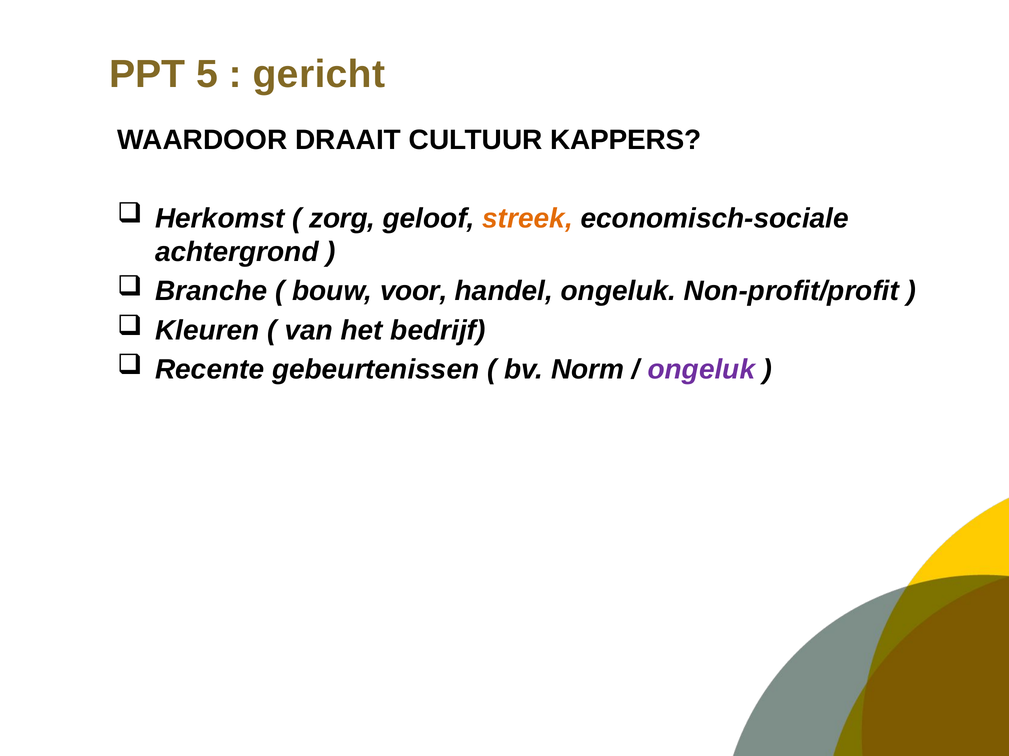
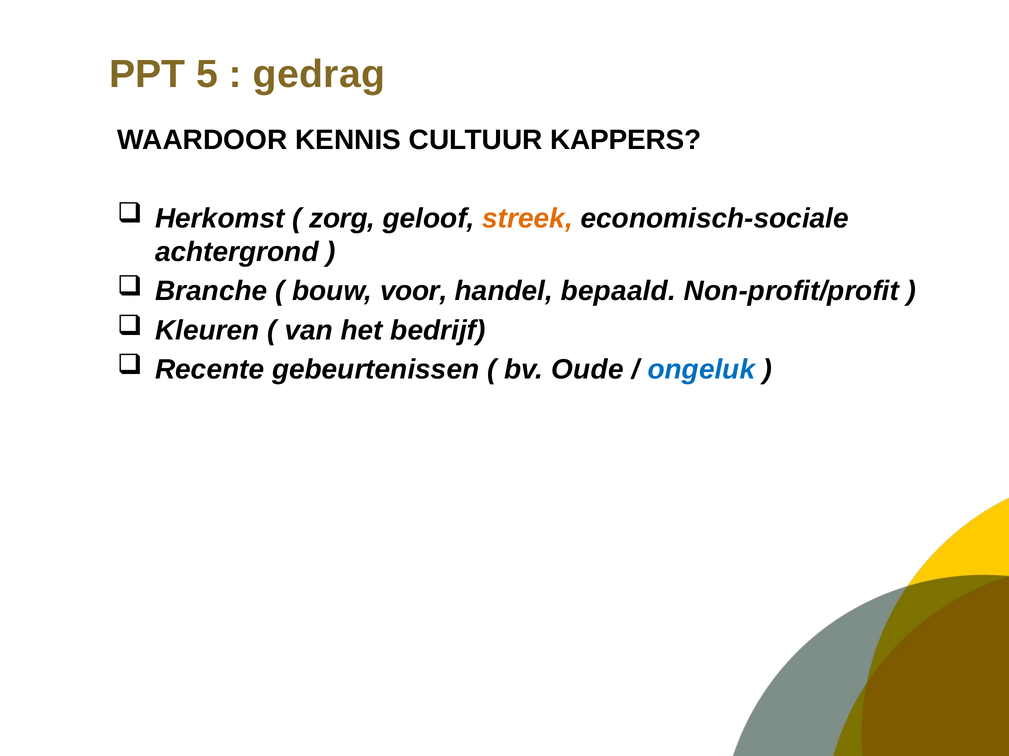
gericht: gericht -> gedrag (319, 74)
DRAAIT: DRAAIT -> KENNIS (348, 140)
handel ongeluk: ongeluk -> bepaald (618, 291)
Norm: Norm -> Oude (587, 370)
ongeluk colour: purple -> blue (701, 370)
